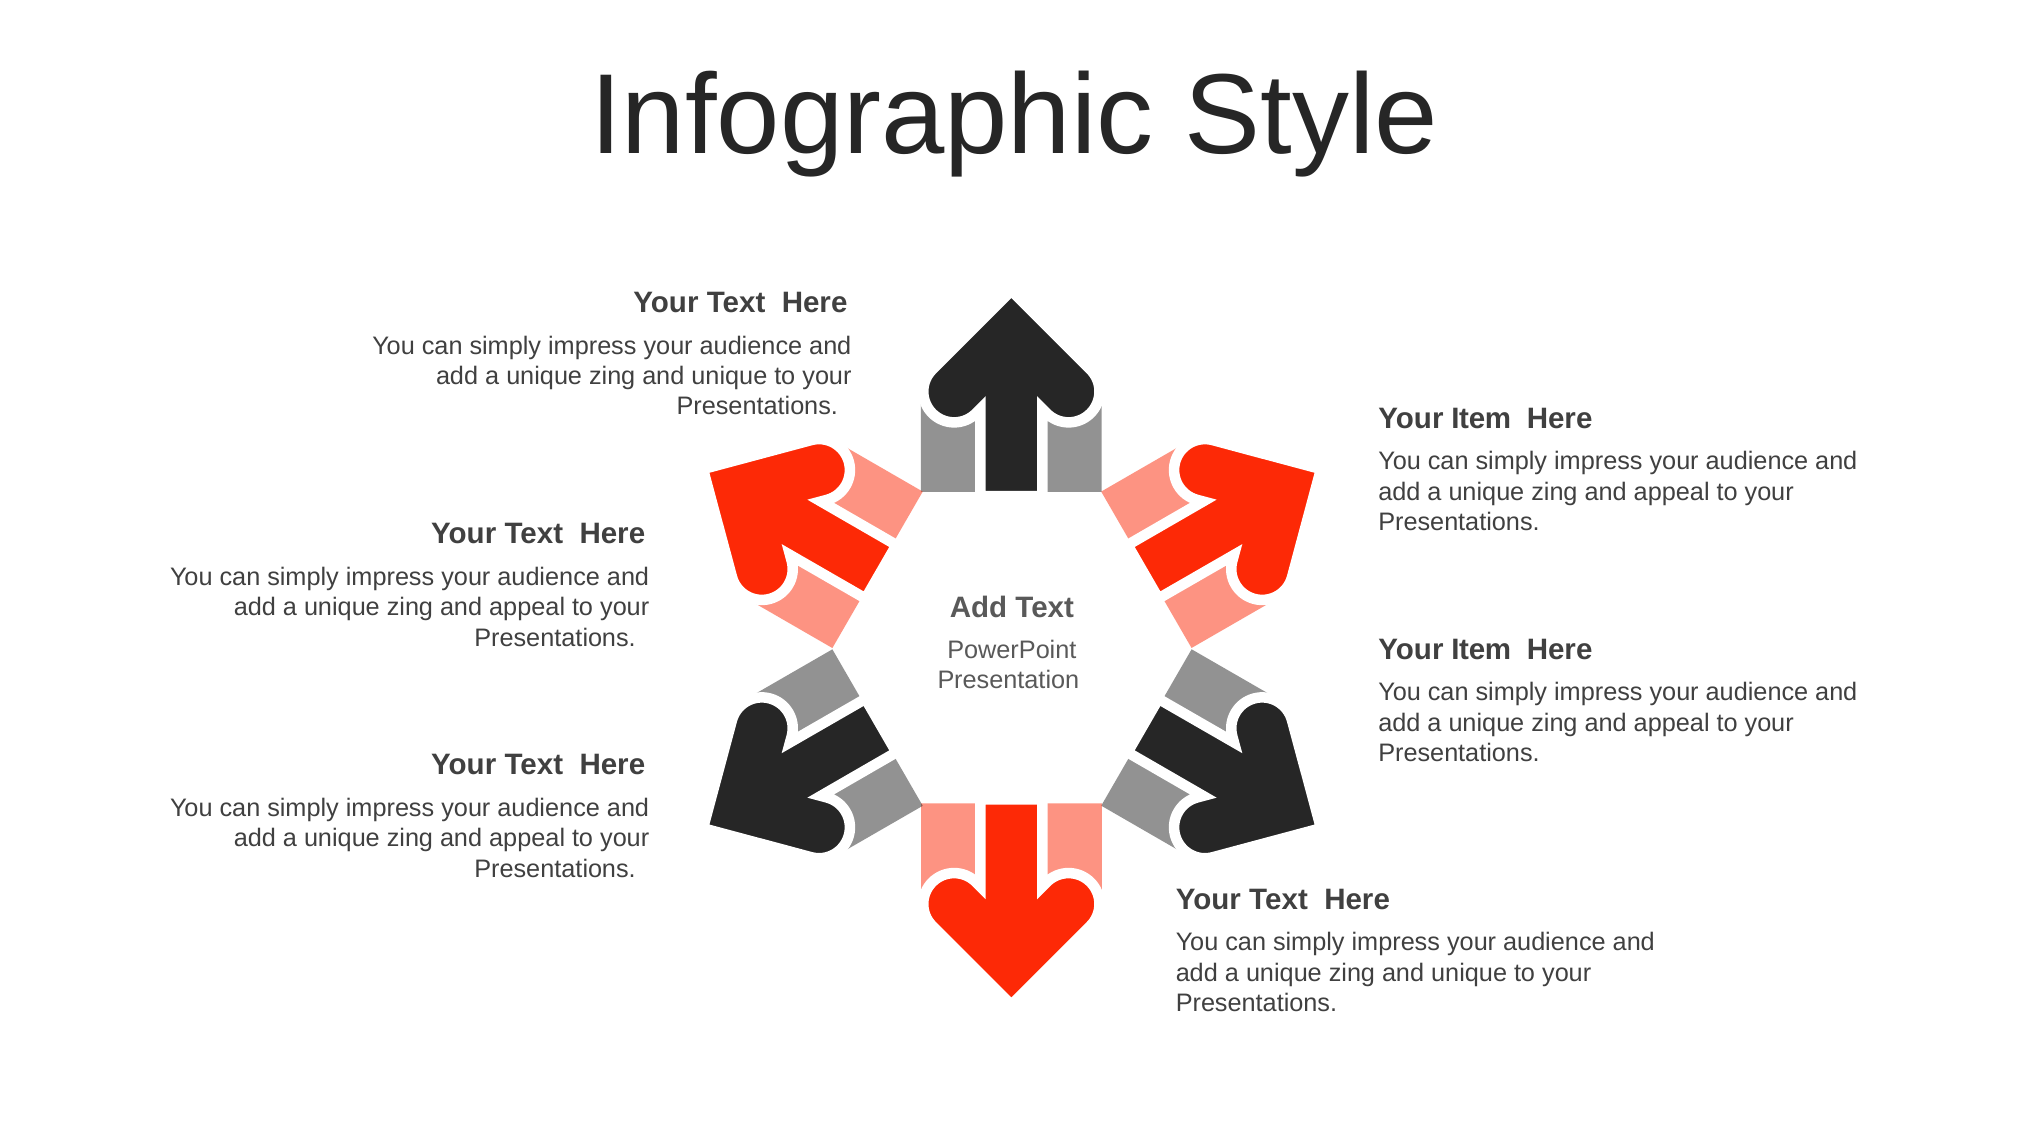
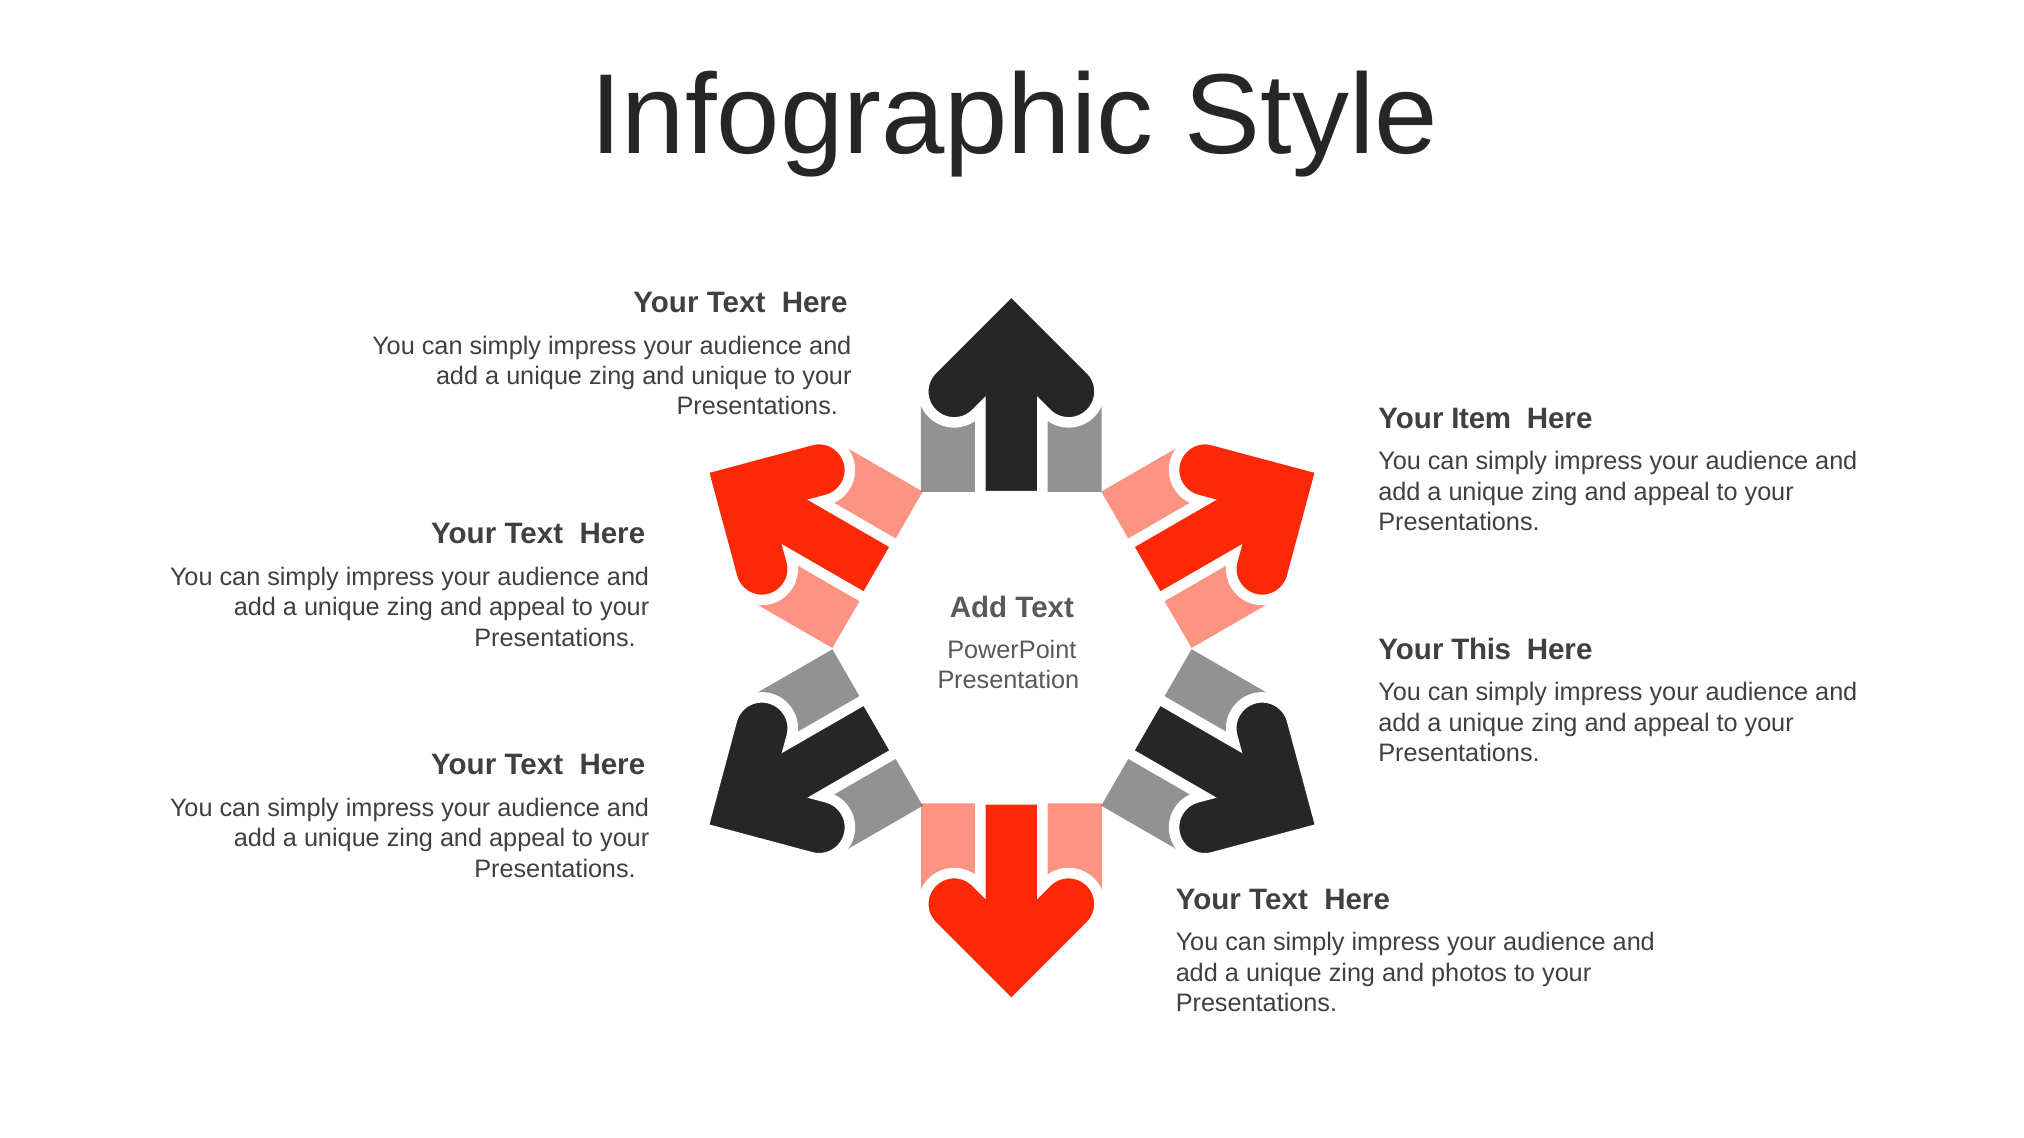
Item: Item -> This (1481, 650)
unique: unique -> photos (1469, 973)
